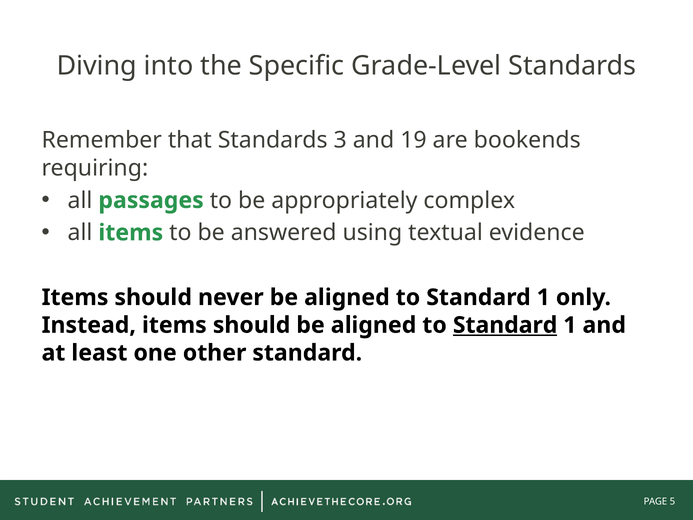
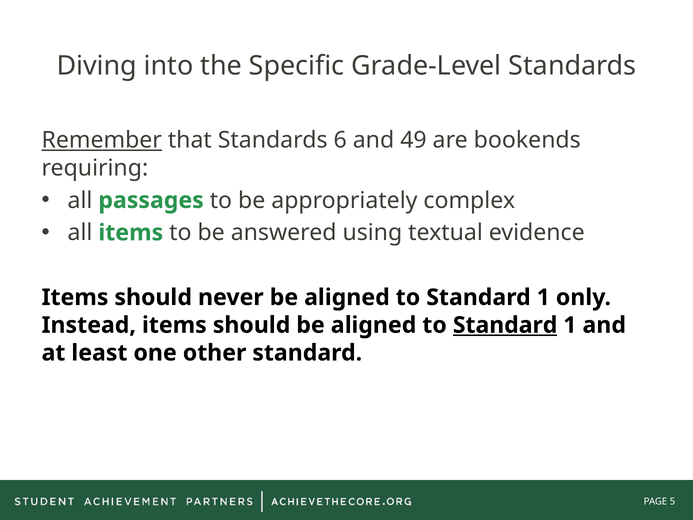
Remember underline: none -> present (102, 140)
3: 3 -> 6 (340, 140)
19: 19 -> 49 (413, 140)
